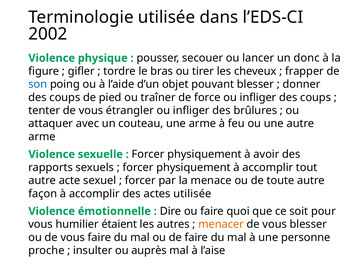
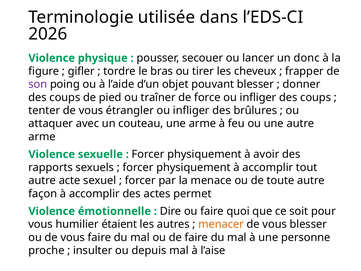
2002: 2002 -> 2026 (48, 34)
son colour: blue -> purple (38, 84)
actes utilisée: utilisée -> permet (192, 193)
auprès: auprès -> depuis (149, 250)
